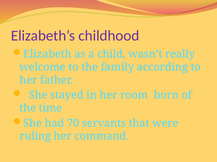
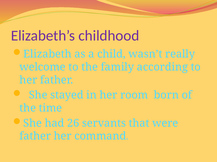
70: 70 -> 26 (73, 124)
ruling: ruling -> father (35, 137)
